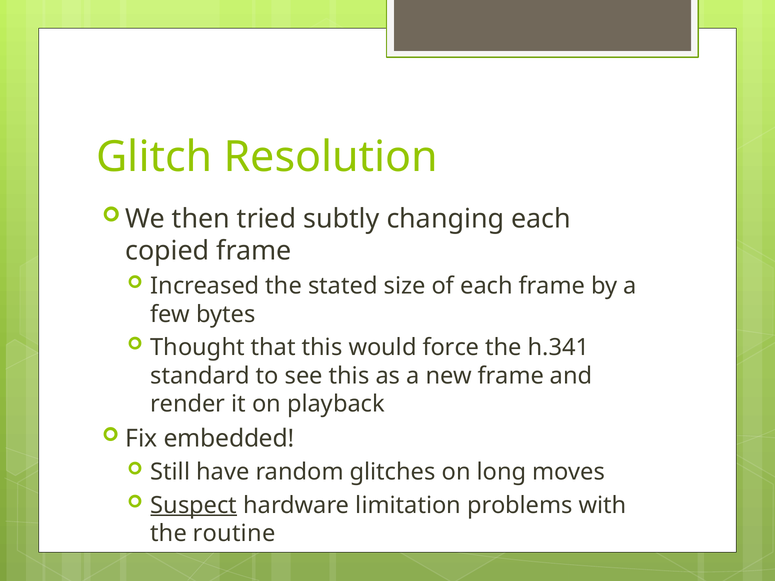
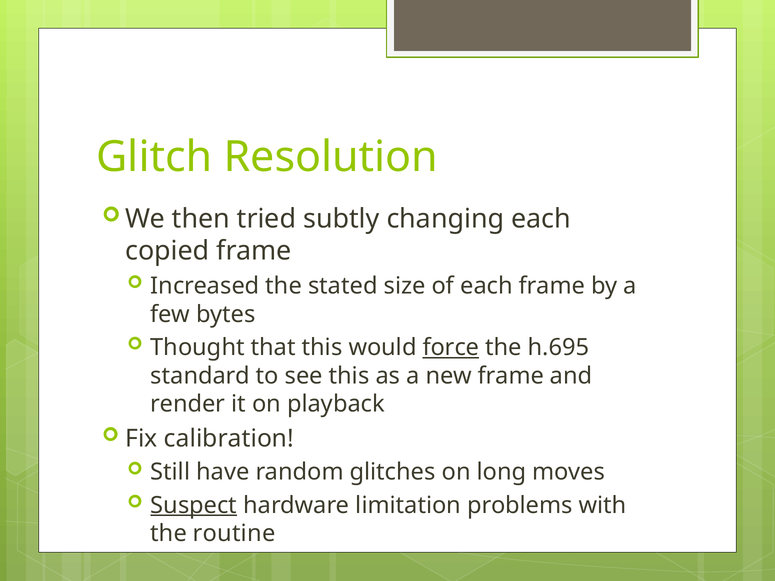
force underline: none -> present (451, 348)
h.341: h.341 -> h.695 (559, 348)
embedded: embedded -> calibration (229, 439)
